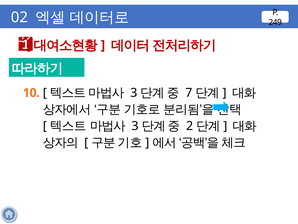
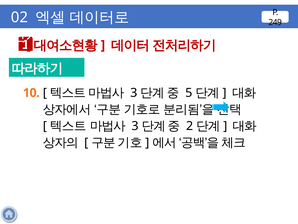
7: 7 -> 5 (189, 93)
